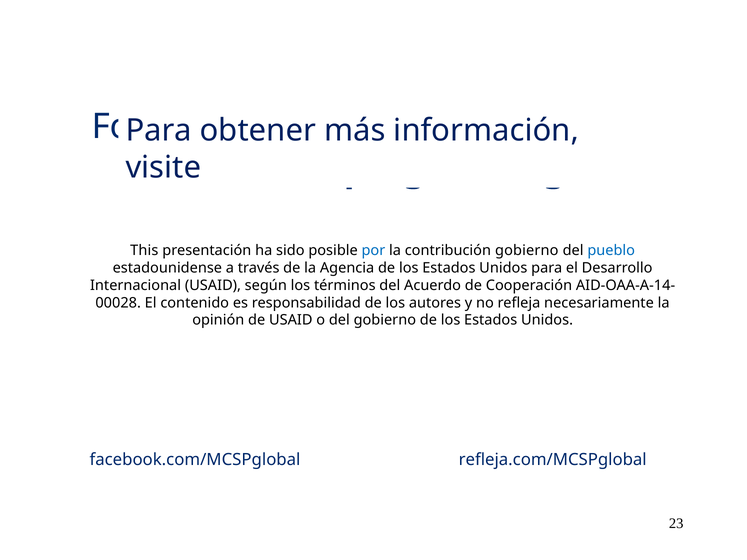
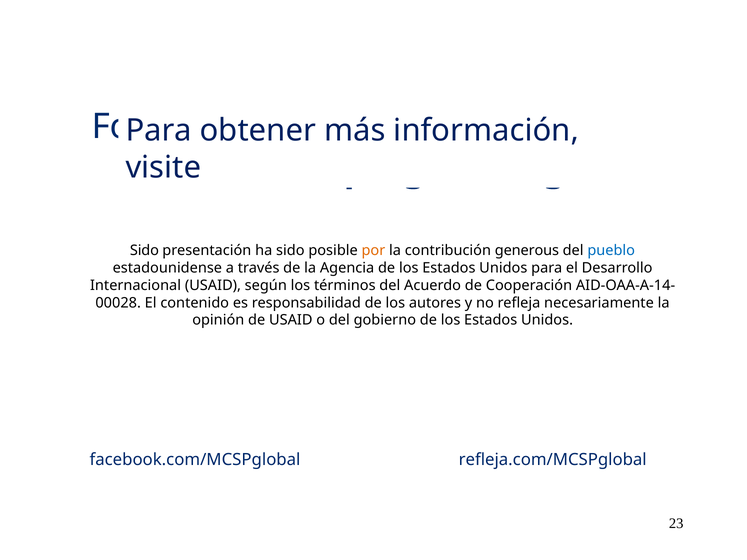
This: This -> Sido (144, 251)
por colour: blue -> orange (373, 251)
contribución gobierno: gobierno -> generous (527, 251)
